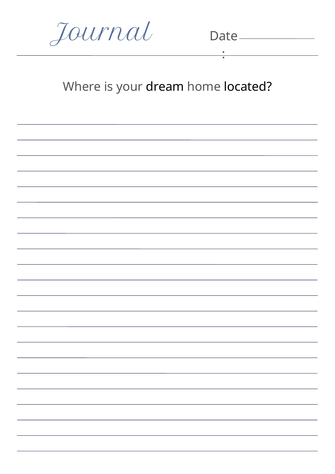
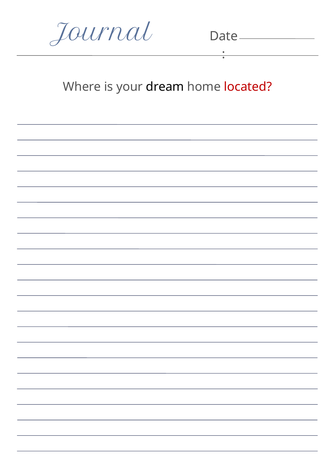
located colour: black -> red (248, 87)
